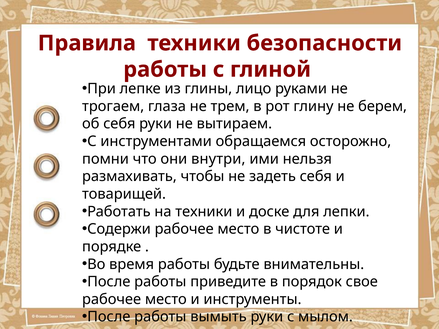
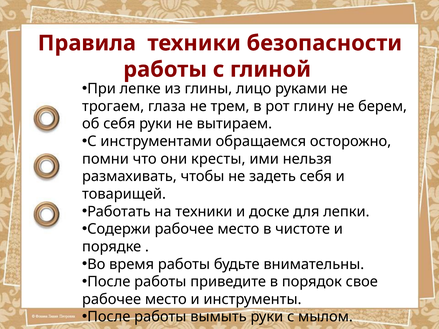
внутри: внутри -> кресты (218, 159)
